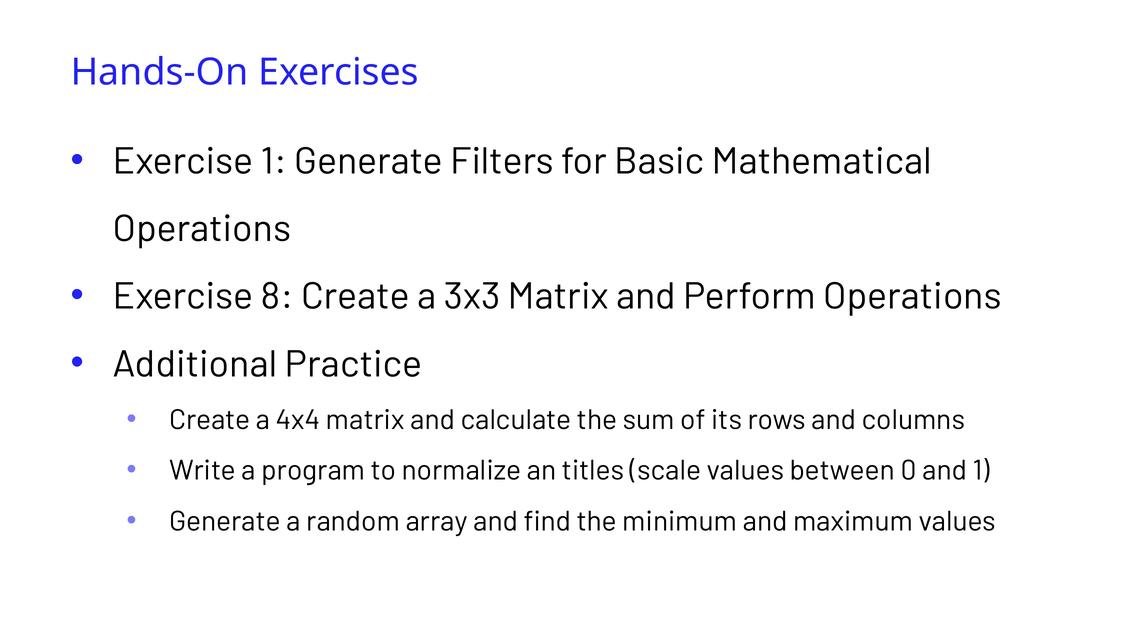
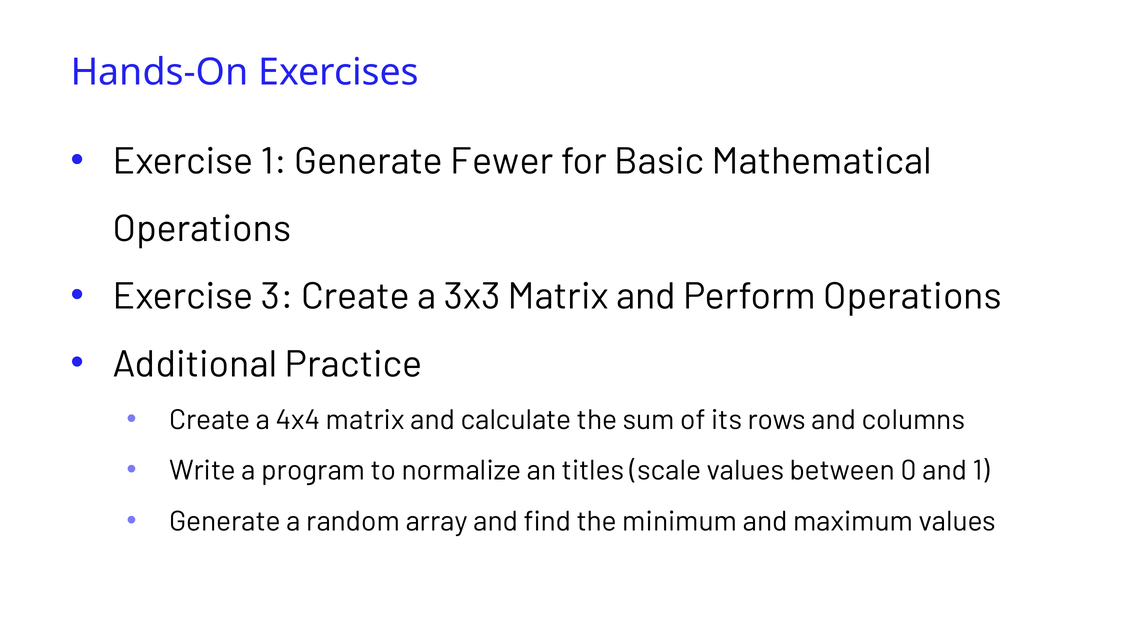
Filters: Filters -> Fewer (502, 161)
8: 8 -> 3 (277, 297)
